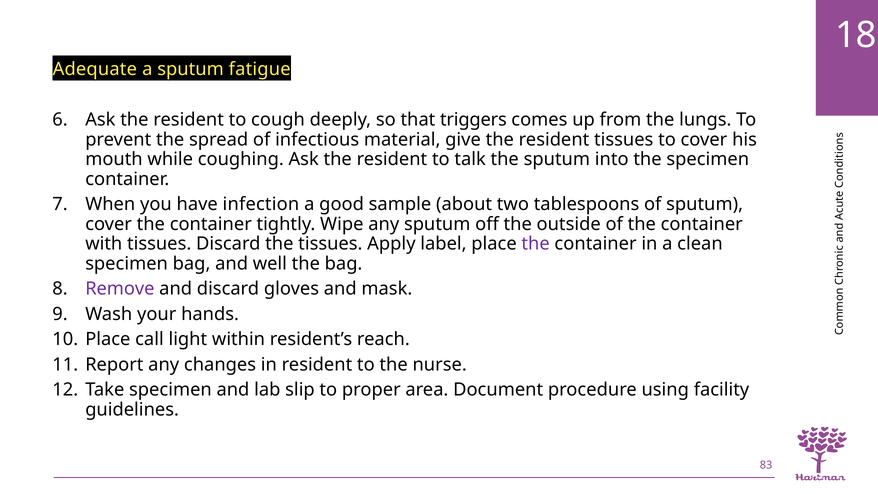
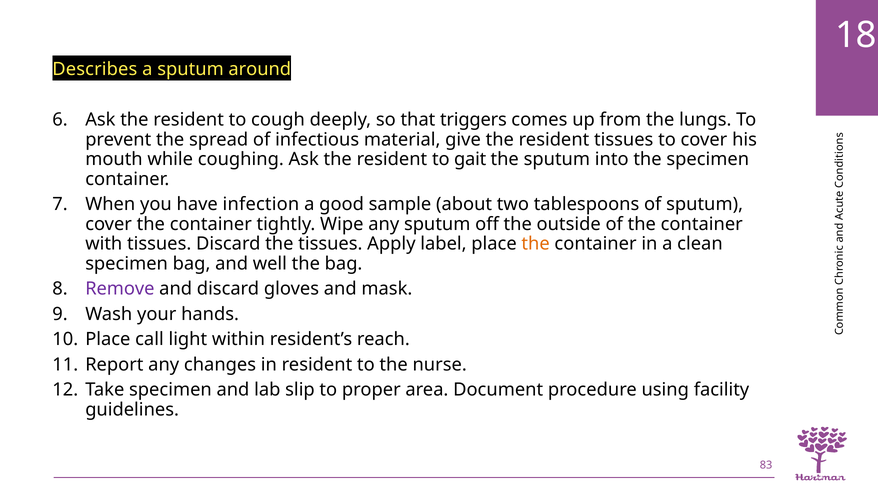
Adequate: Adequate -> Describes (95, 69)
fatigue: fatigue -> around (260, 69)
talk: talk -> gait (470, 159)
the colour: purple -> orange (536, 244)
